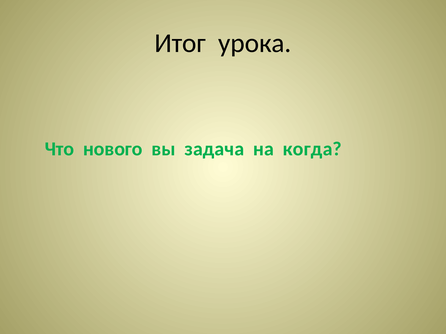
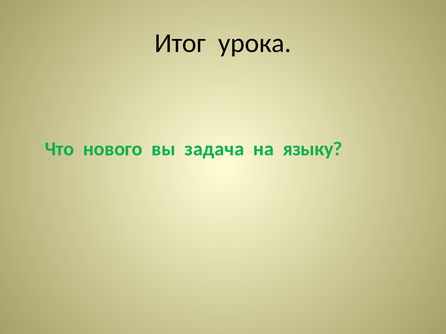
когда: когда -> языку (313, 149)
